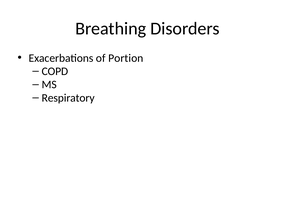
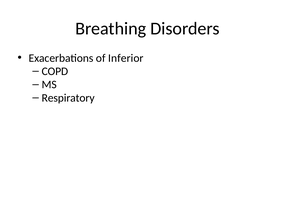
Portion: Portion -> Inferior (126, 58)
